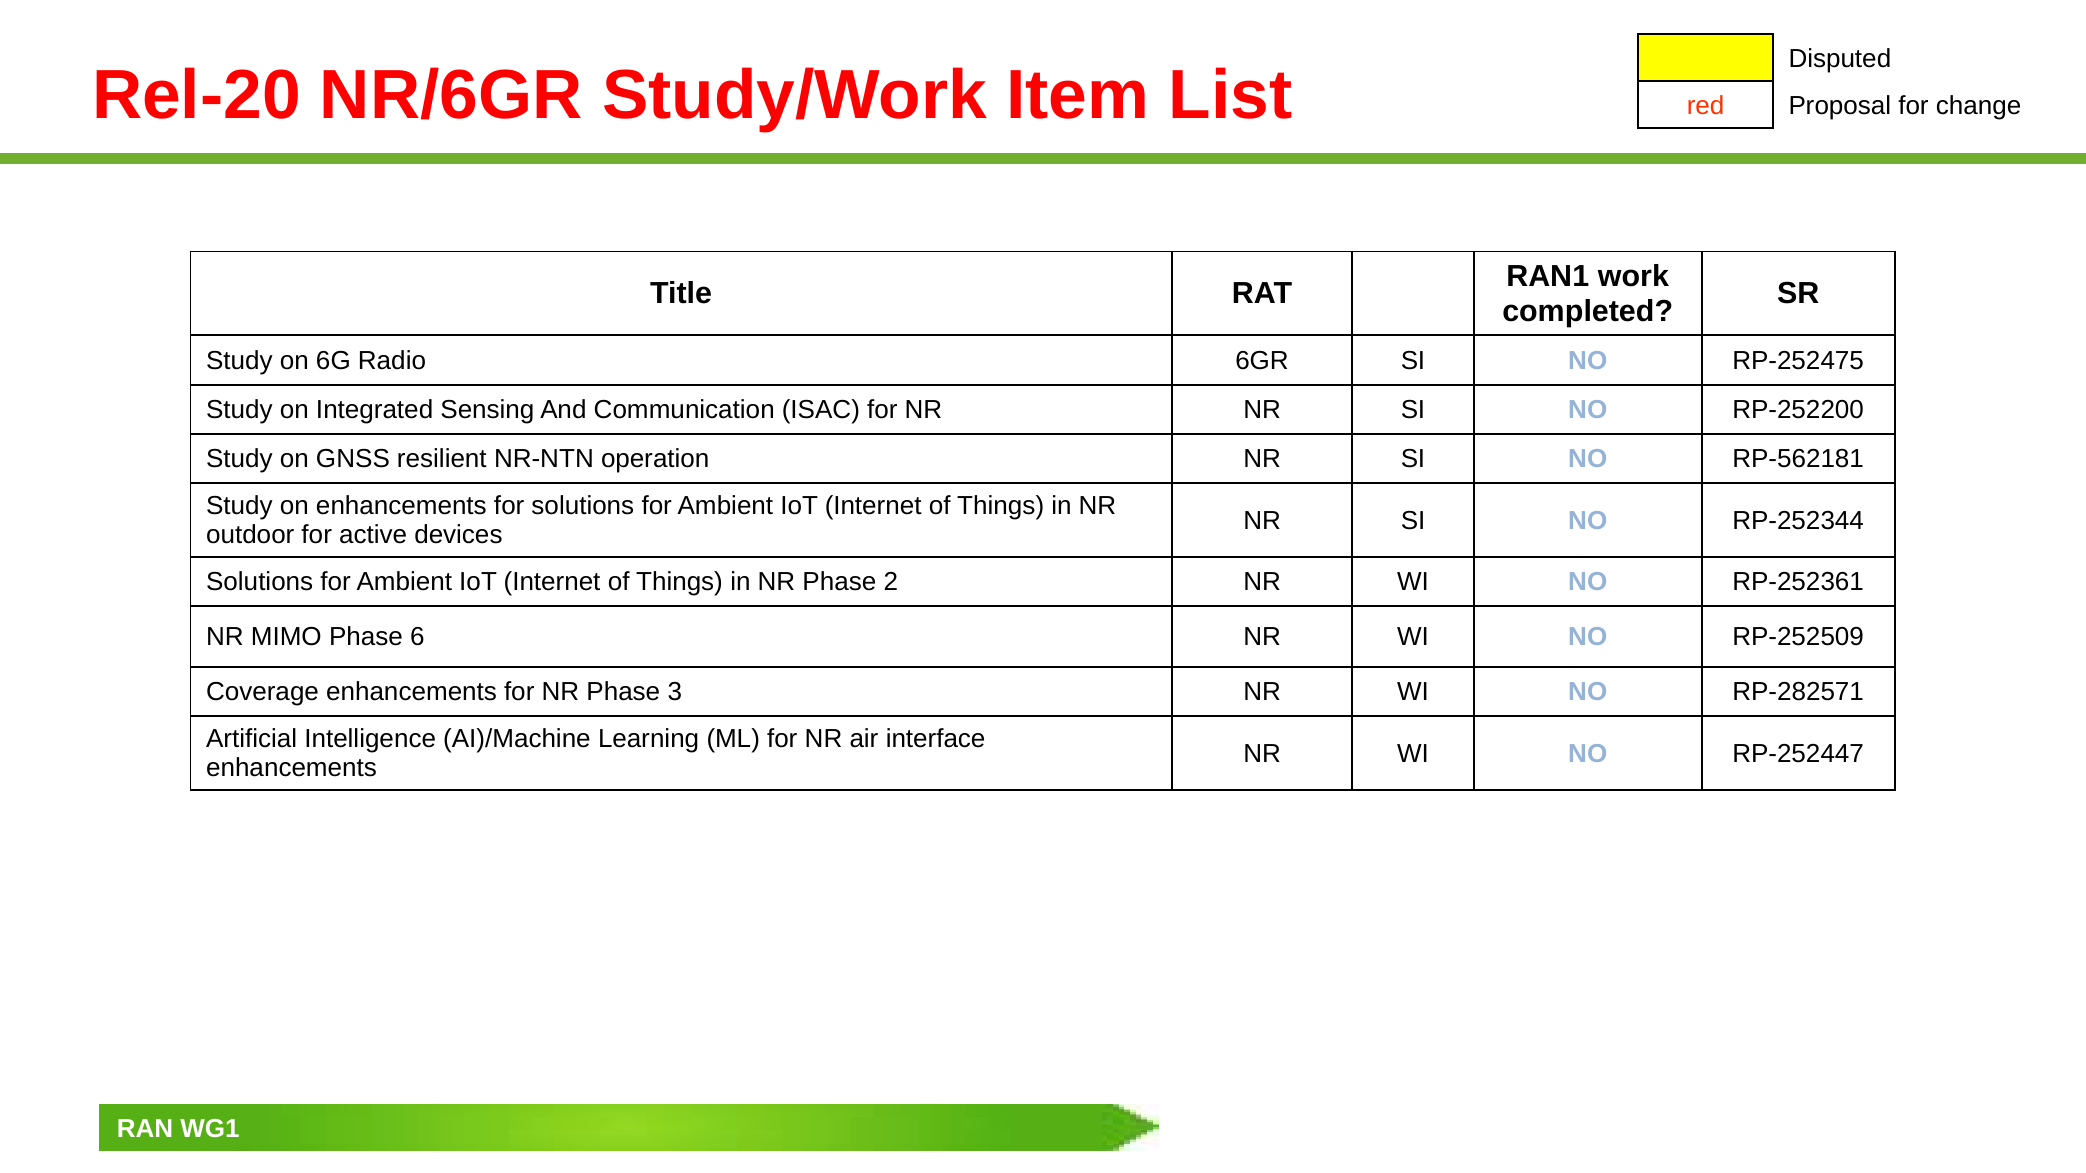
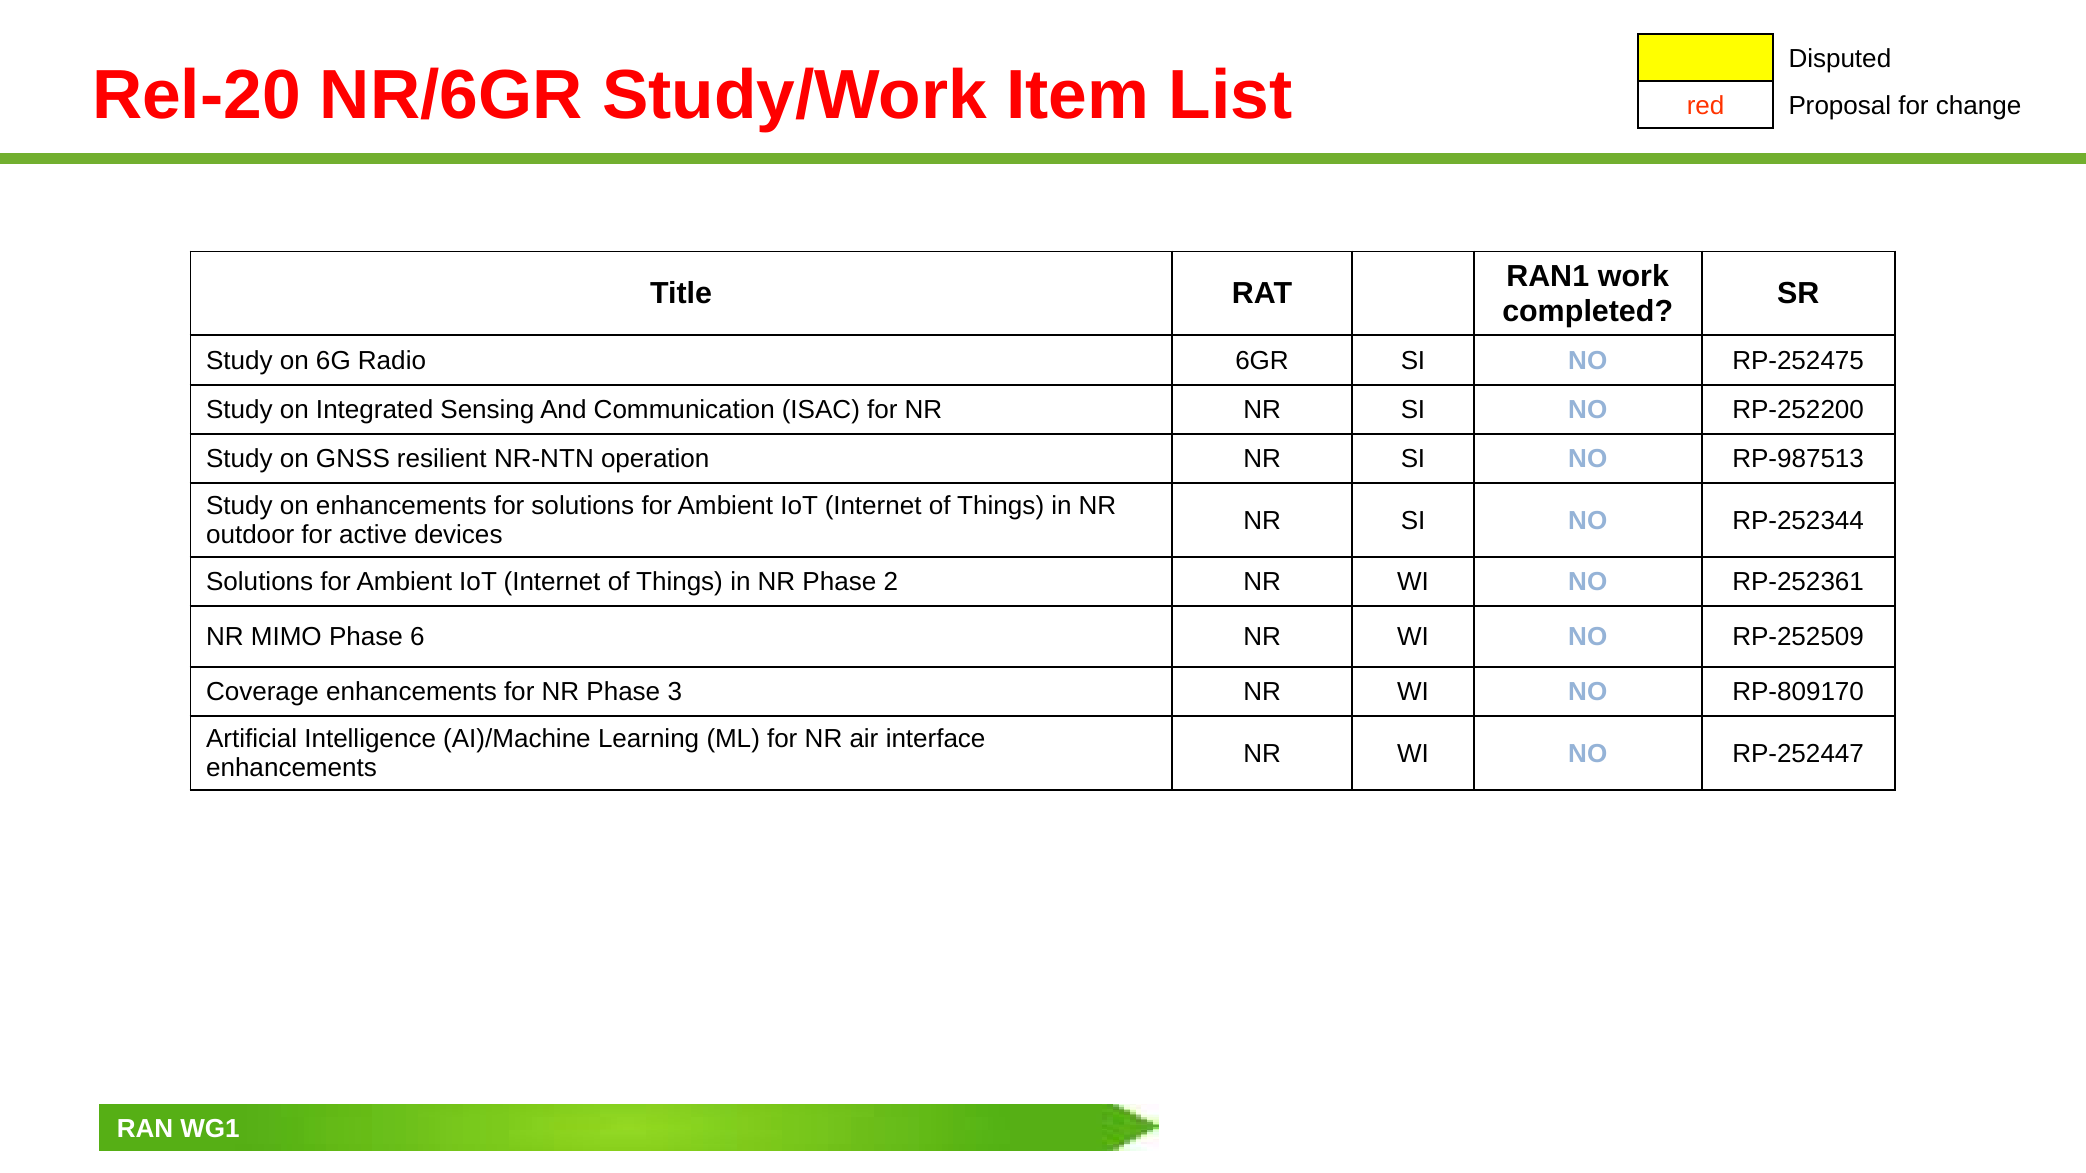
RP-562181: RP-562181 -> RP-987513 (1798, 459)
RP-282571: RP-282571 -> RP-809170 (1798, 692)
